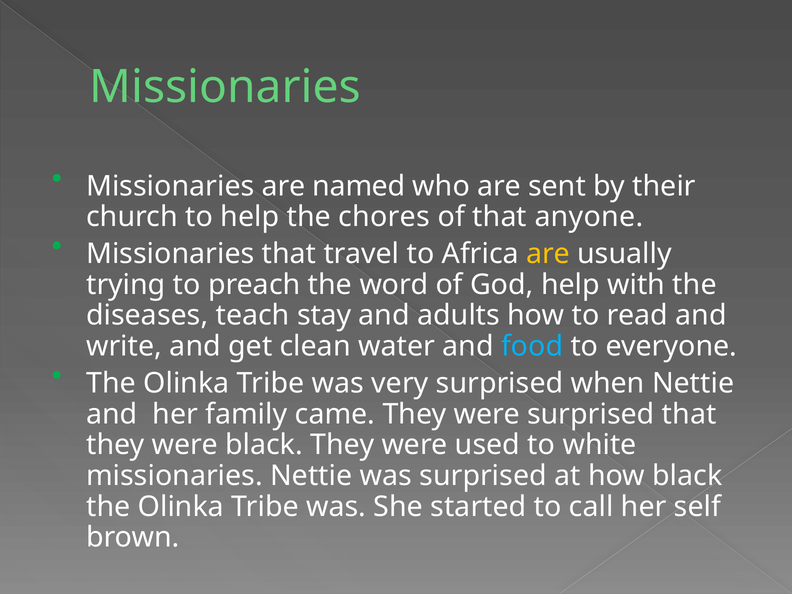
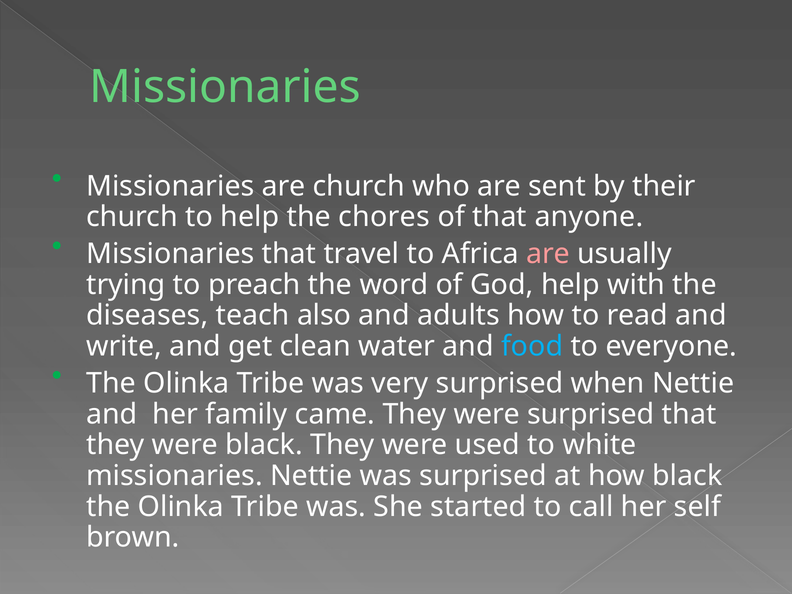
are named: named -> church (359, 186)
are colour: yellow -> pink (548, 254)
stay: stay -> also (324, 316)
